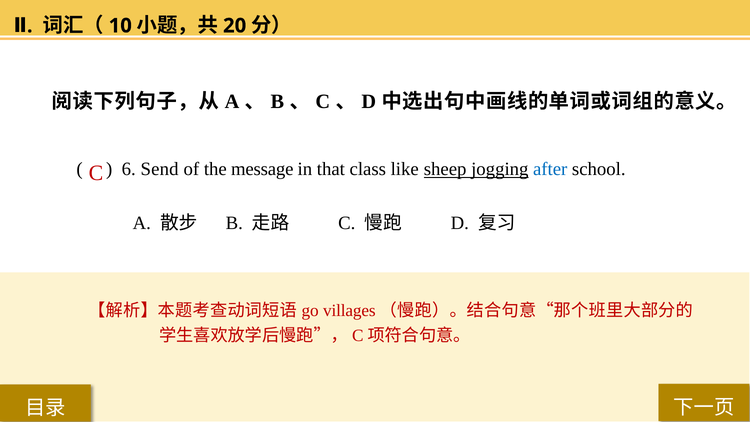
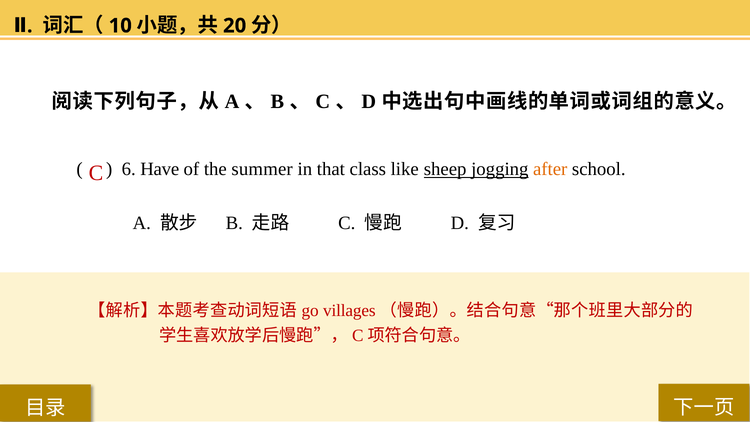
Send: Send -> Have (160, 169)
message: message -> summer (262, 169)
after colour: blue -> orange (550, 169)
